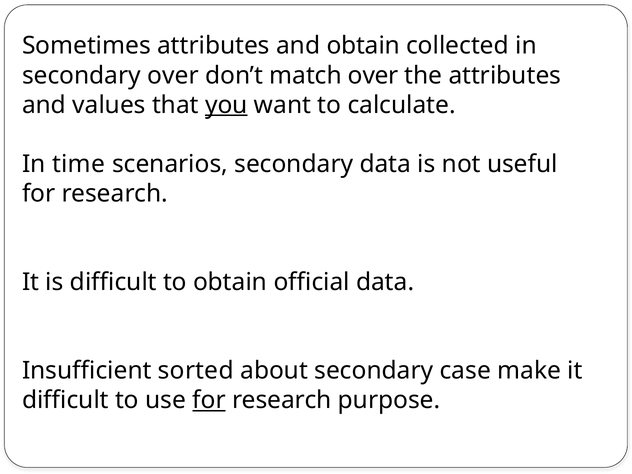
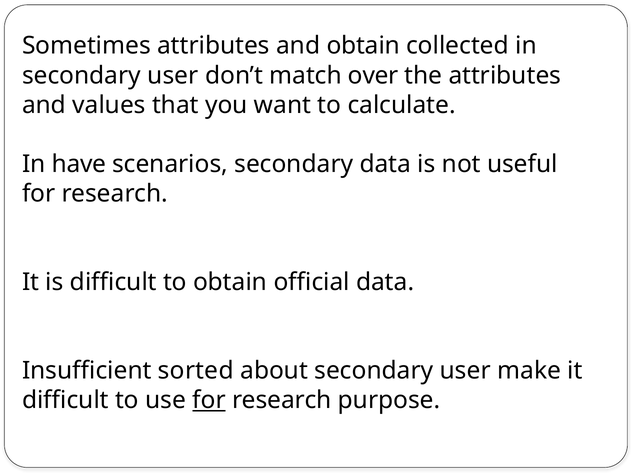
over: over -> user (173, 75)
you underline: present -> none (226, 105)
time: time -> have (79, 164)
about secondary case: case -> user (465, 370)
